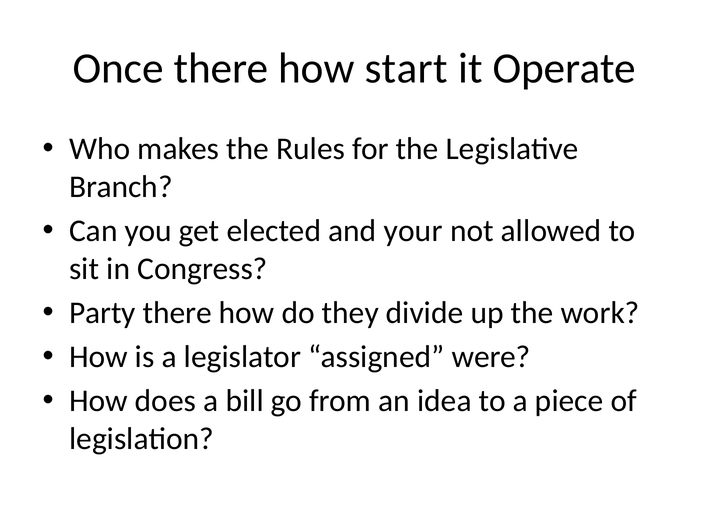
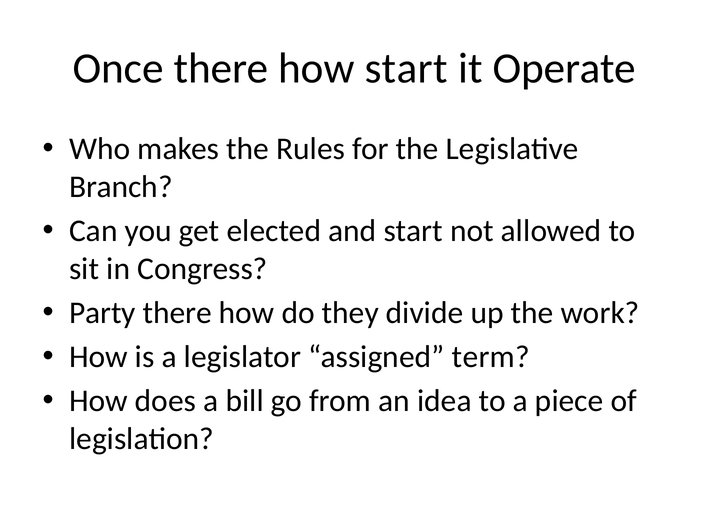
and your: your -> start (413, 231)
were: were -> term (491, 357)
